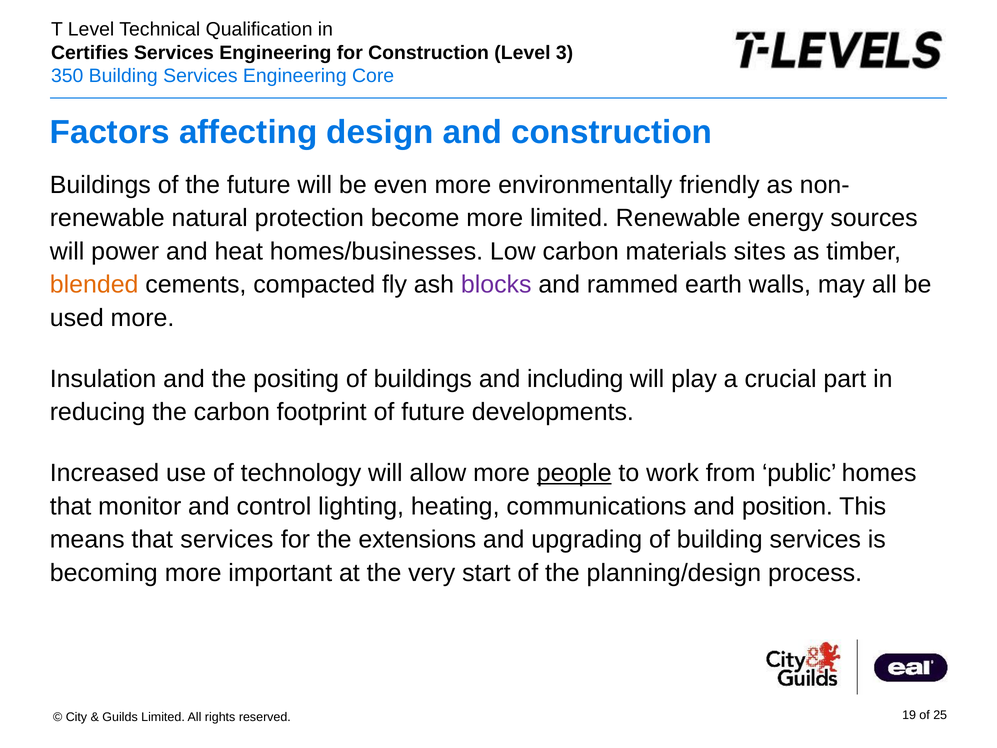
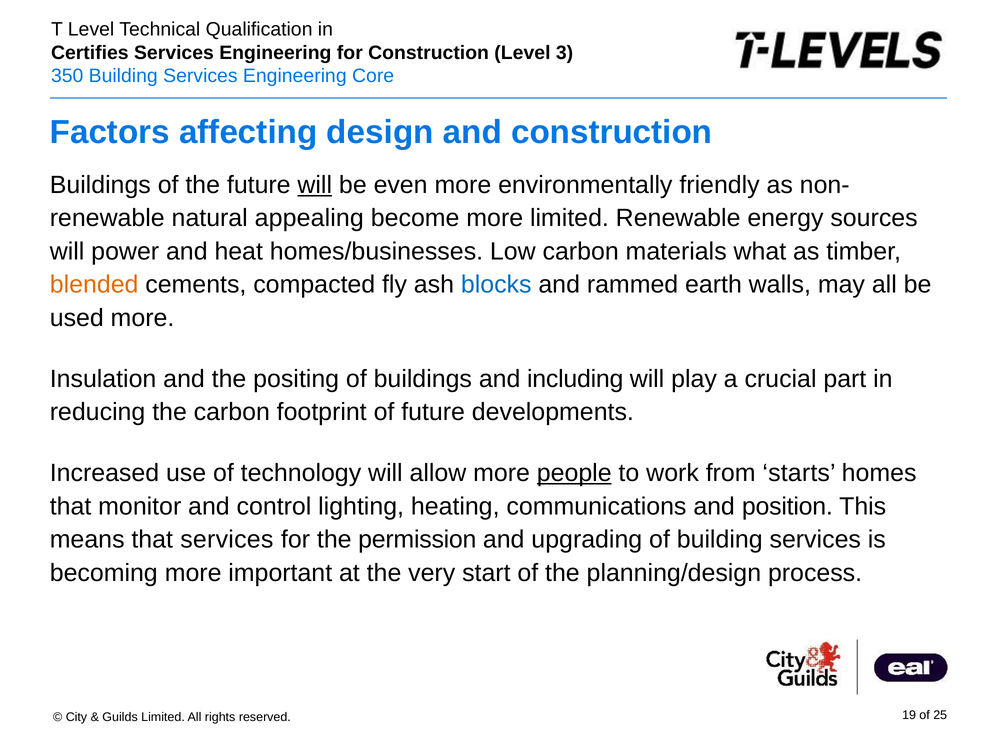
will underline: none -> present (315, 185)
protection: protection -> appealing (309, 218)
sites: sites -> what (760, 251)
blocks colour: purple -> blue (496, 285)
public: public -> starts (799, 473)
extensions: extensions -> permission (417, 540)
